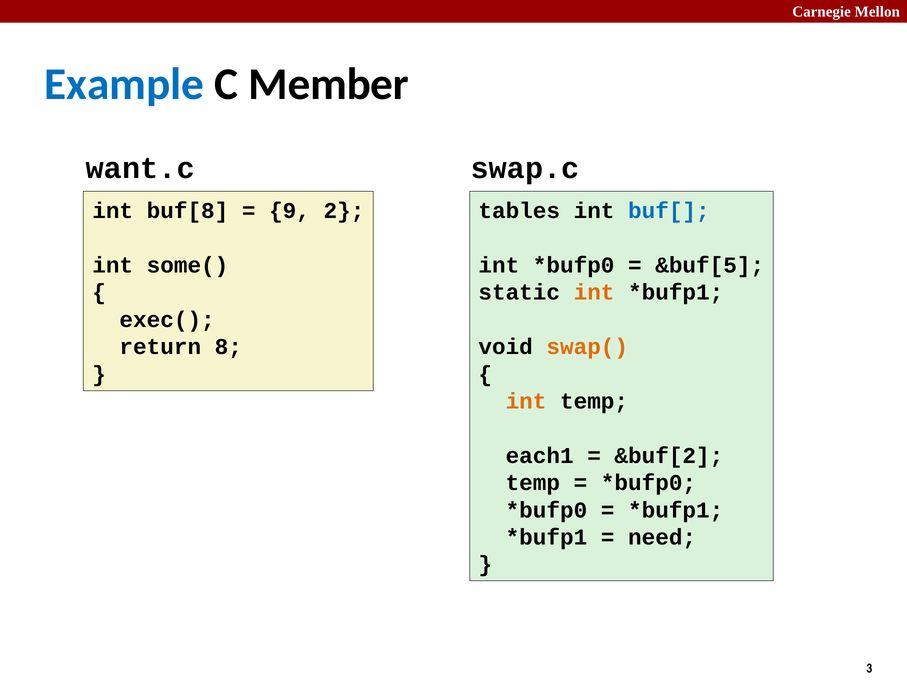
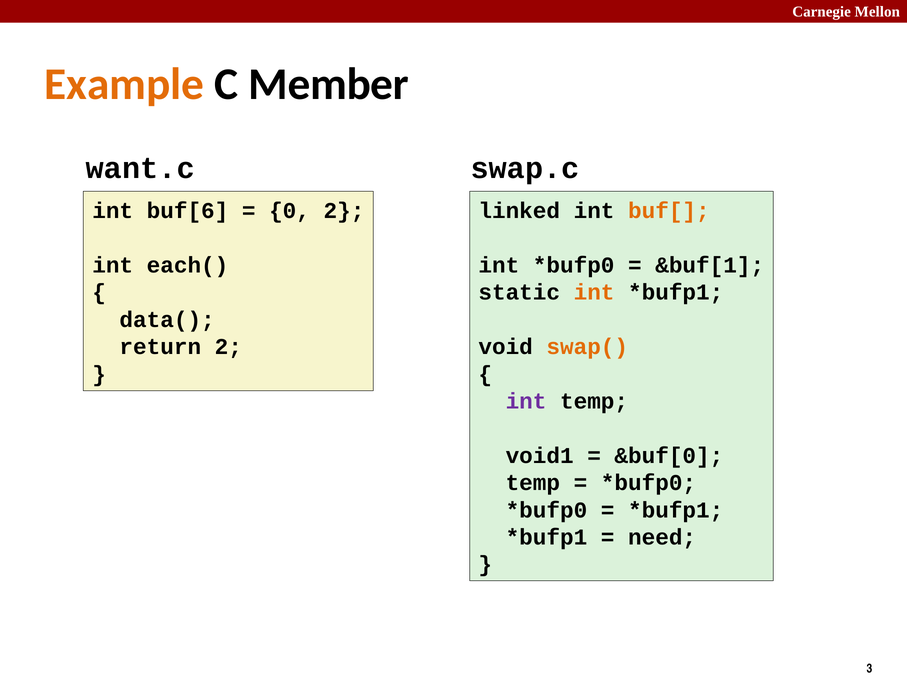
Example colour: blue -> orange (124, 84)
buf[8: buf[8 -> buf[6 (188, 211)
9: 9 -> 0 (290, 211)
tables: tables -> linked (519, 211)
buf[ colour: blue -> orange (669, 211)
some(: some( -> each( (188, 265)
&buf[5: &buf[5 -> &buf[1 (710, 265)
exec(: exec( -> data( (167, 320)
return 8: 8 -> 2 (228, 347)
int colour: orange -> purple (526, 401)
each1: each1 -> void1 (540, 456)
&buf[2: &buf[2 -> &buf[0 (669, 456)
